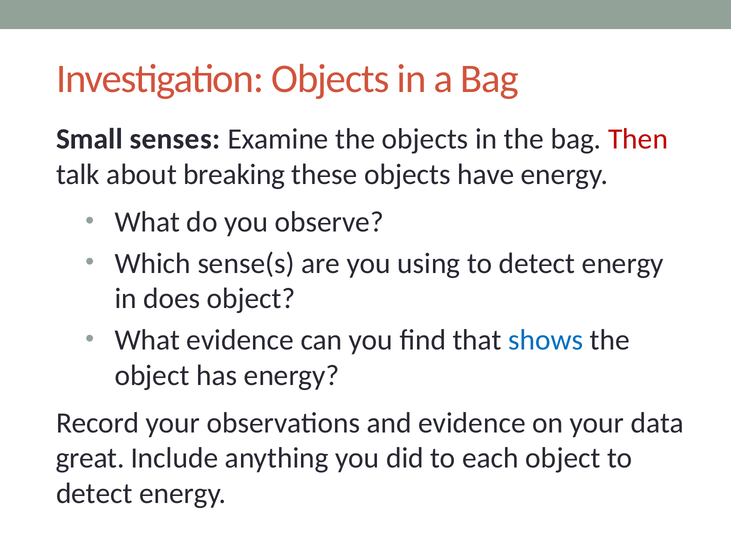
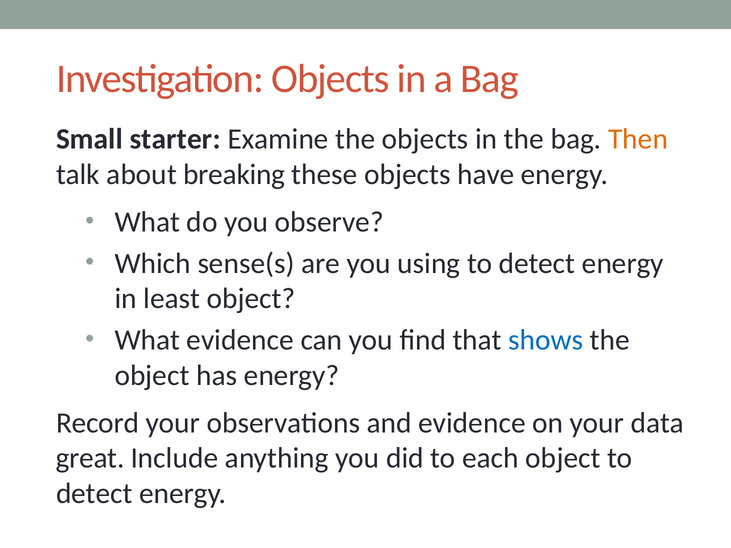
senses: senses -> starter (175, 139)
Then colour: red -> orange (638, 139)
does: does -> least (172, 299)
